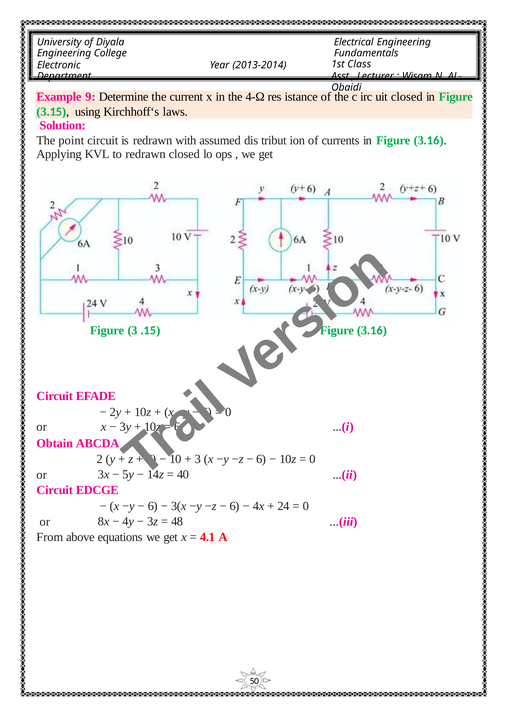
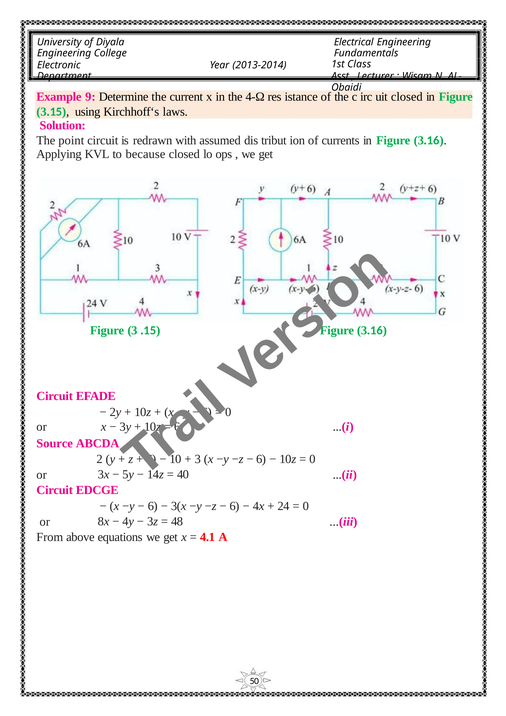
to redrawn: redrawn -> because (145, 154)
Obtain: Obtain -> Source (55, 443)
